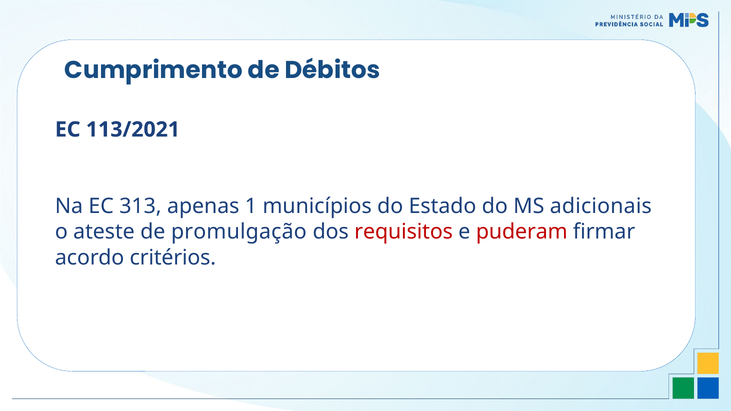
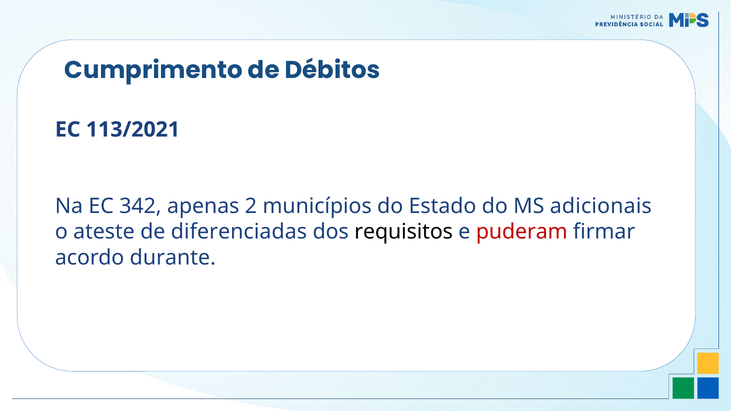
313: 313 -> 342 (140, 206)
1: 1 -> 2 (251, 206)
promulgação: promulgação -> diferenciadas (239, 232)
requisitos colour: red -> black (404, 232)
critérios: critérios -> durante (173, 258)
